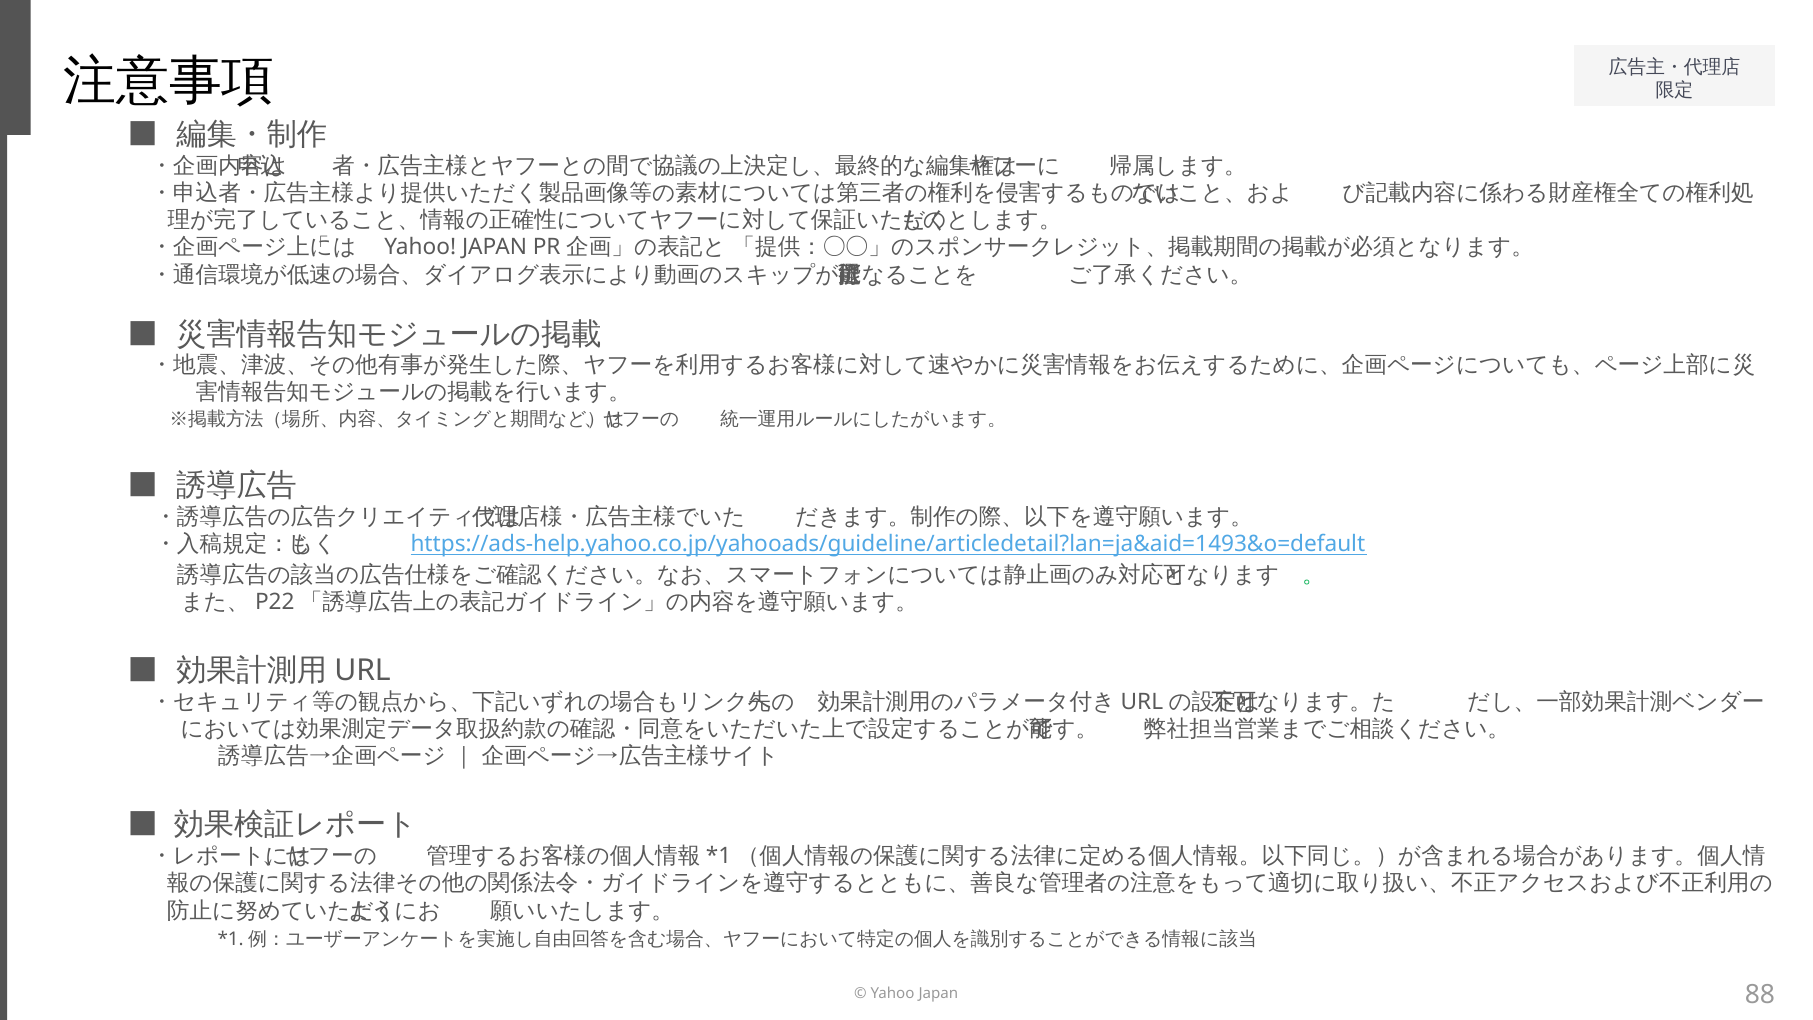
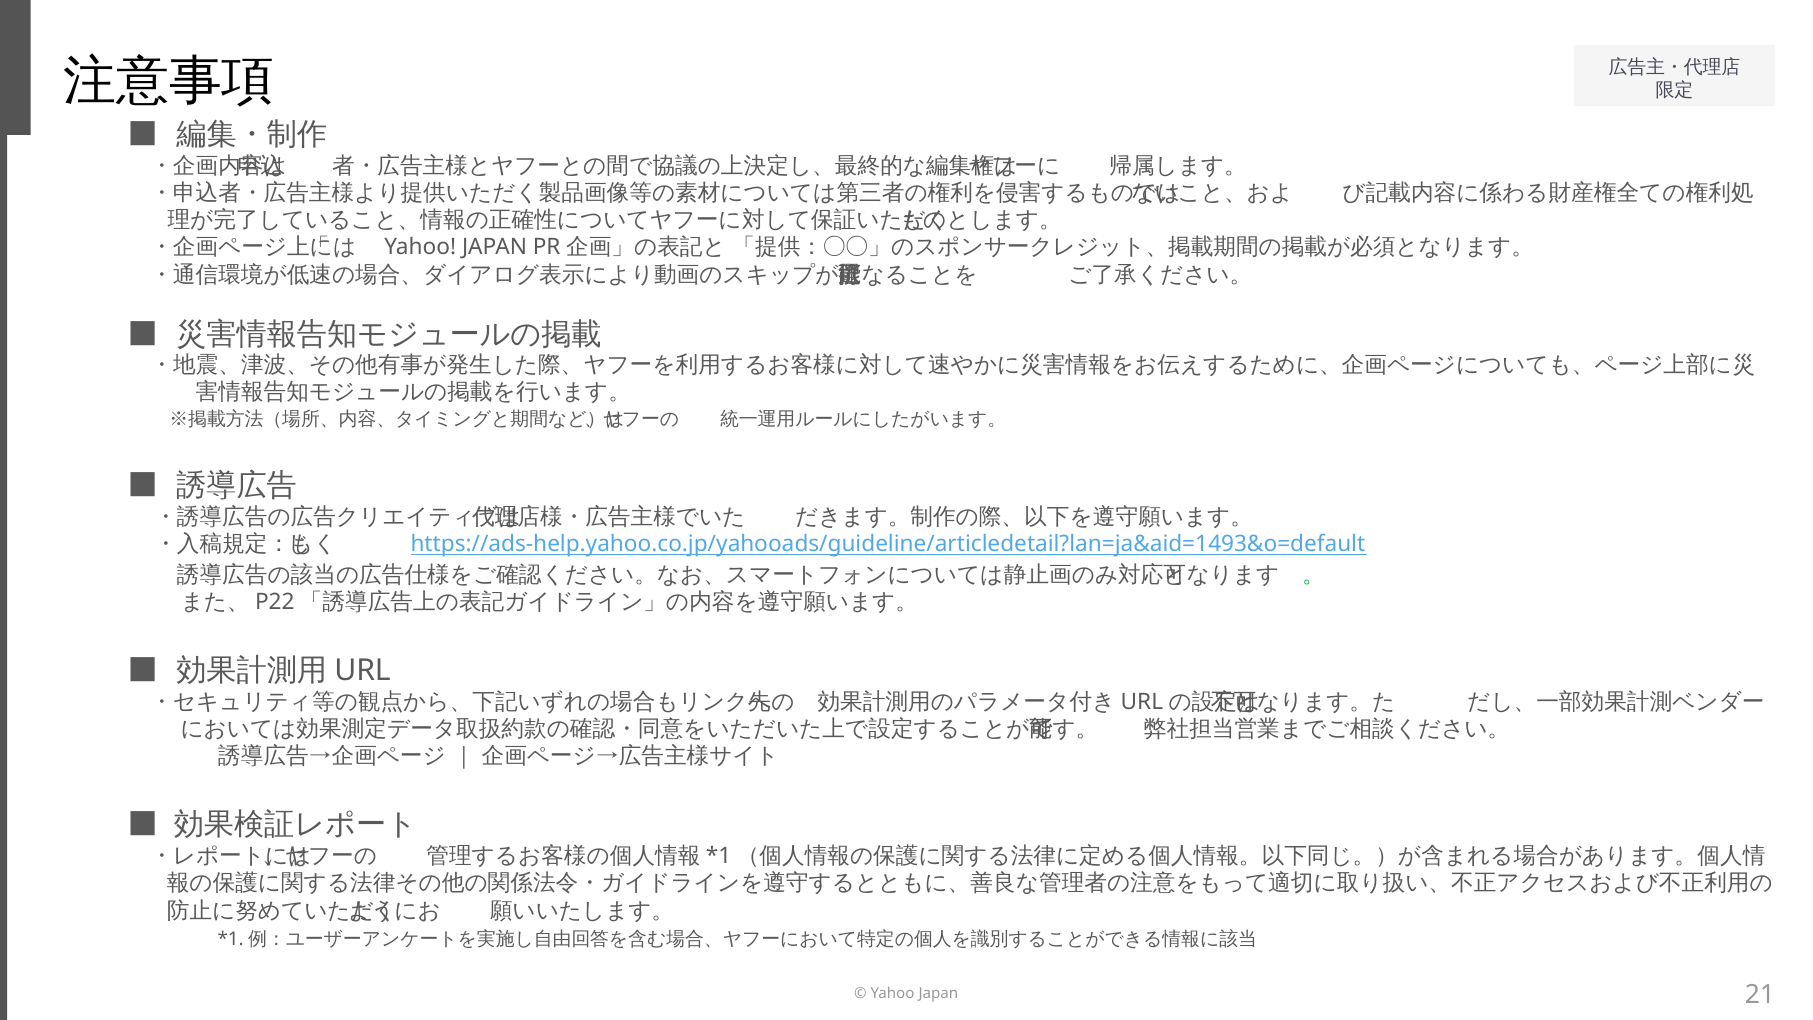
88: 88 -> 21 (1760, 995)
